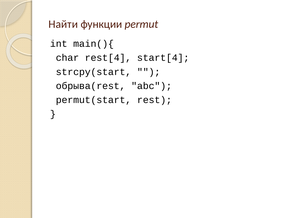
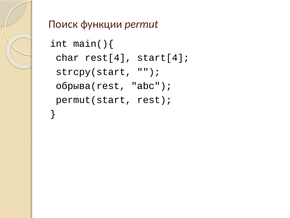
Найти: Найти -> Поиск (63, 24)
